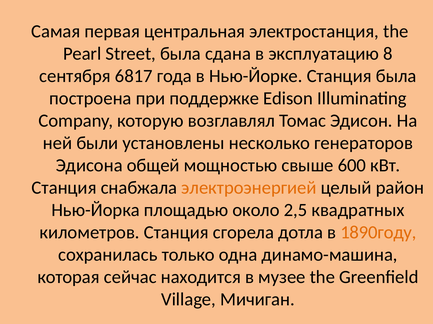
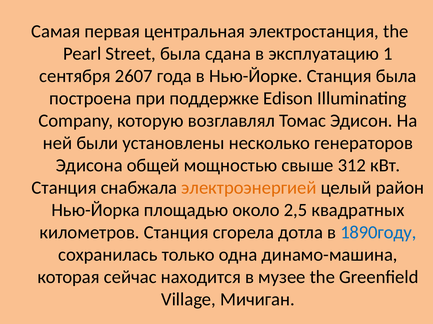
8: 8 -> 1 (388, 54)
6817: 6817 -> 2607 (134, 76)
600: 600 -> 312 (352, 166)
1890году colour: orange -> blue (378, 233)
